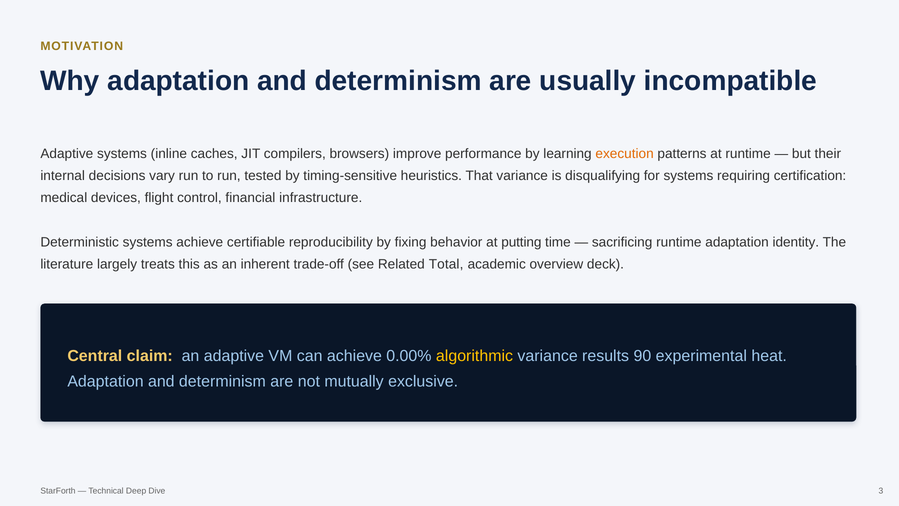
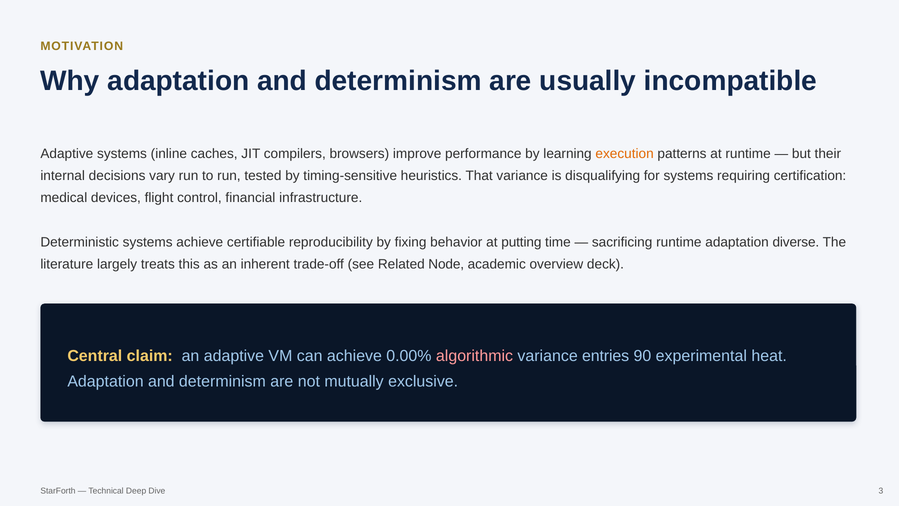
identity: identity -> diverse (796, 242)
Total: Total -> Node (446, 264)
algorithmic colour: yellow -> pink (475, 356)
results: results -> entries (606, 356)
